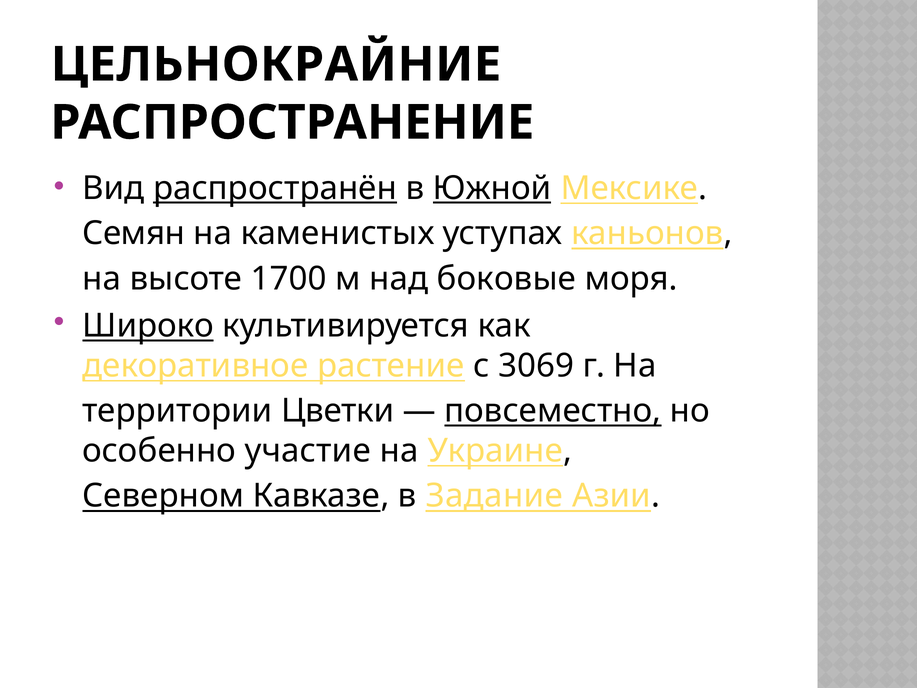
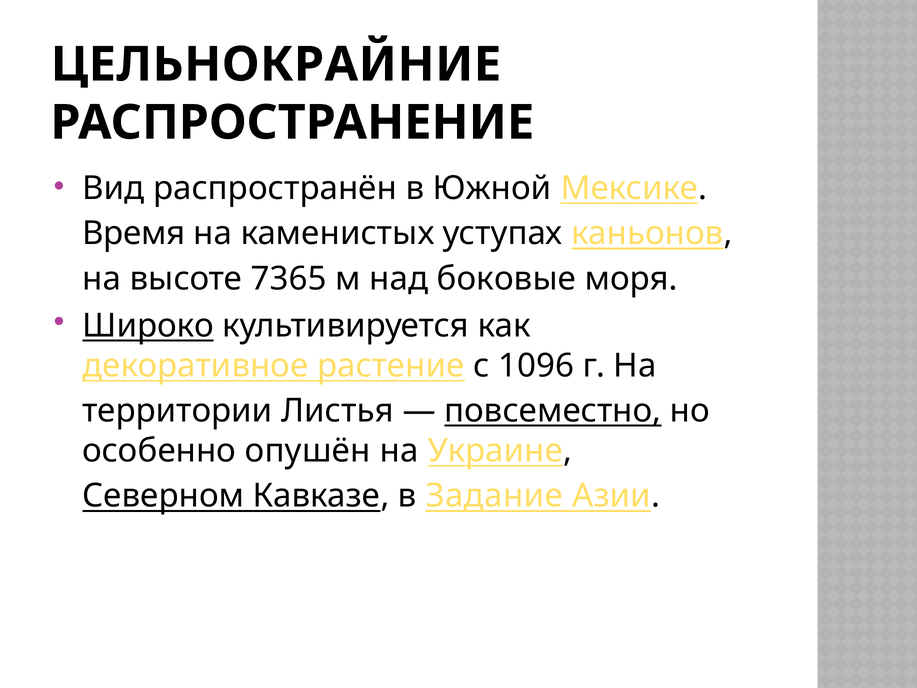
распространён underline: present -> none (275, 188)
Южной underline: present -> none (492, 188)
Семян: Семян -> Время (134, 233)
1700: 1700 -> 7365 (289, 279)
3069: 3069 -> 1096 (536, 366)
Цветки: Цветки -> Листья (337, 411)
участие: участие -> опушён (308, 451)
